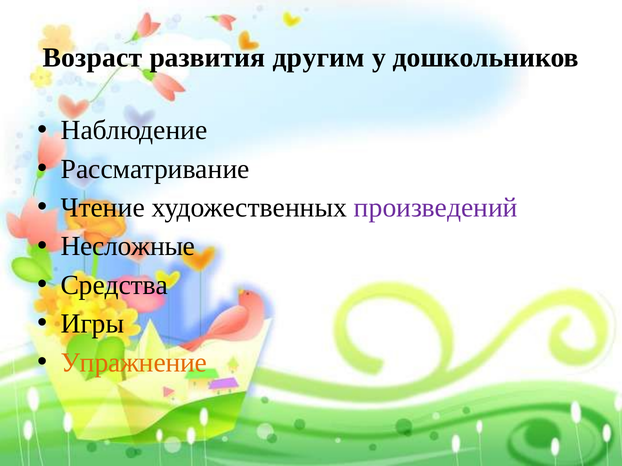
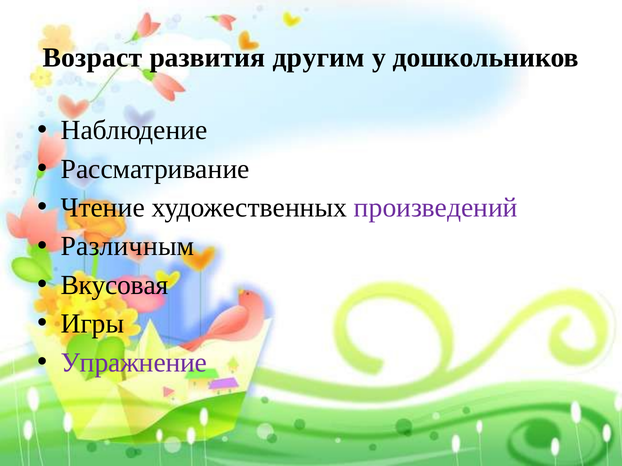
Несложные: Несложные -> Различным (128, 247)
Средства: Средства -> Вкусовая (115, 285)
Упражнение colour: orange -> purple (134, 363)
